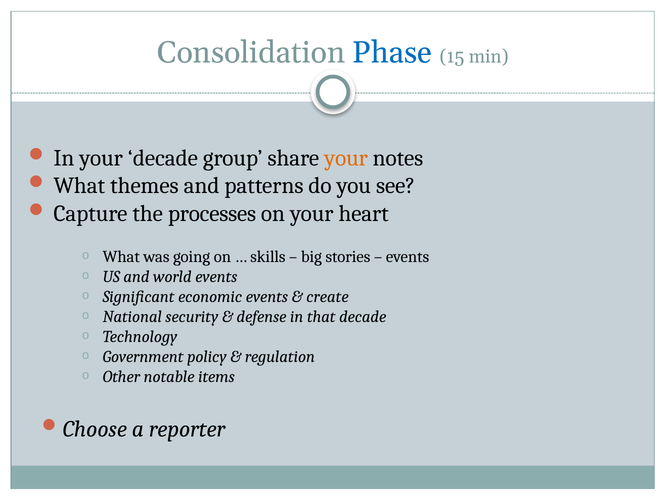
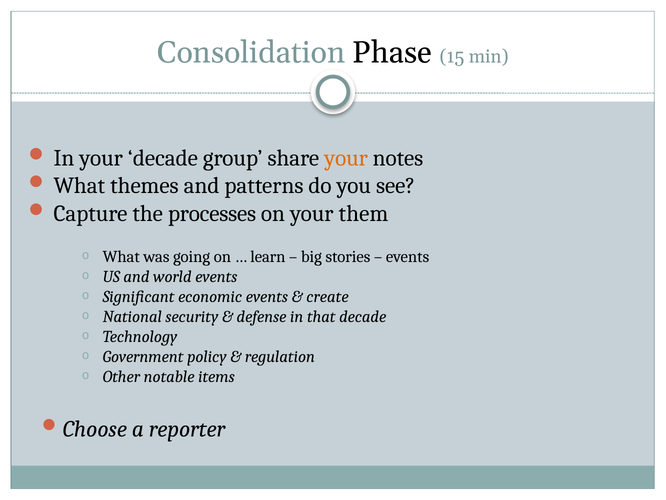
Phase colour: blue -> black (392, 52)
heart: heart -> them (363, 213)
skills: skills -> learn (268, 257)
